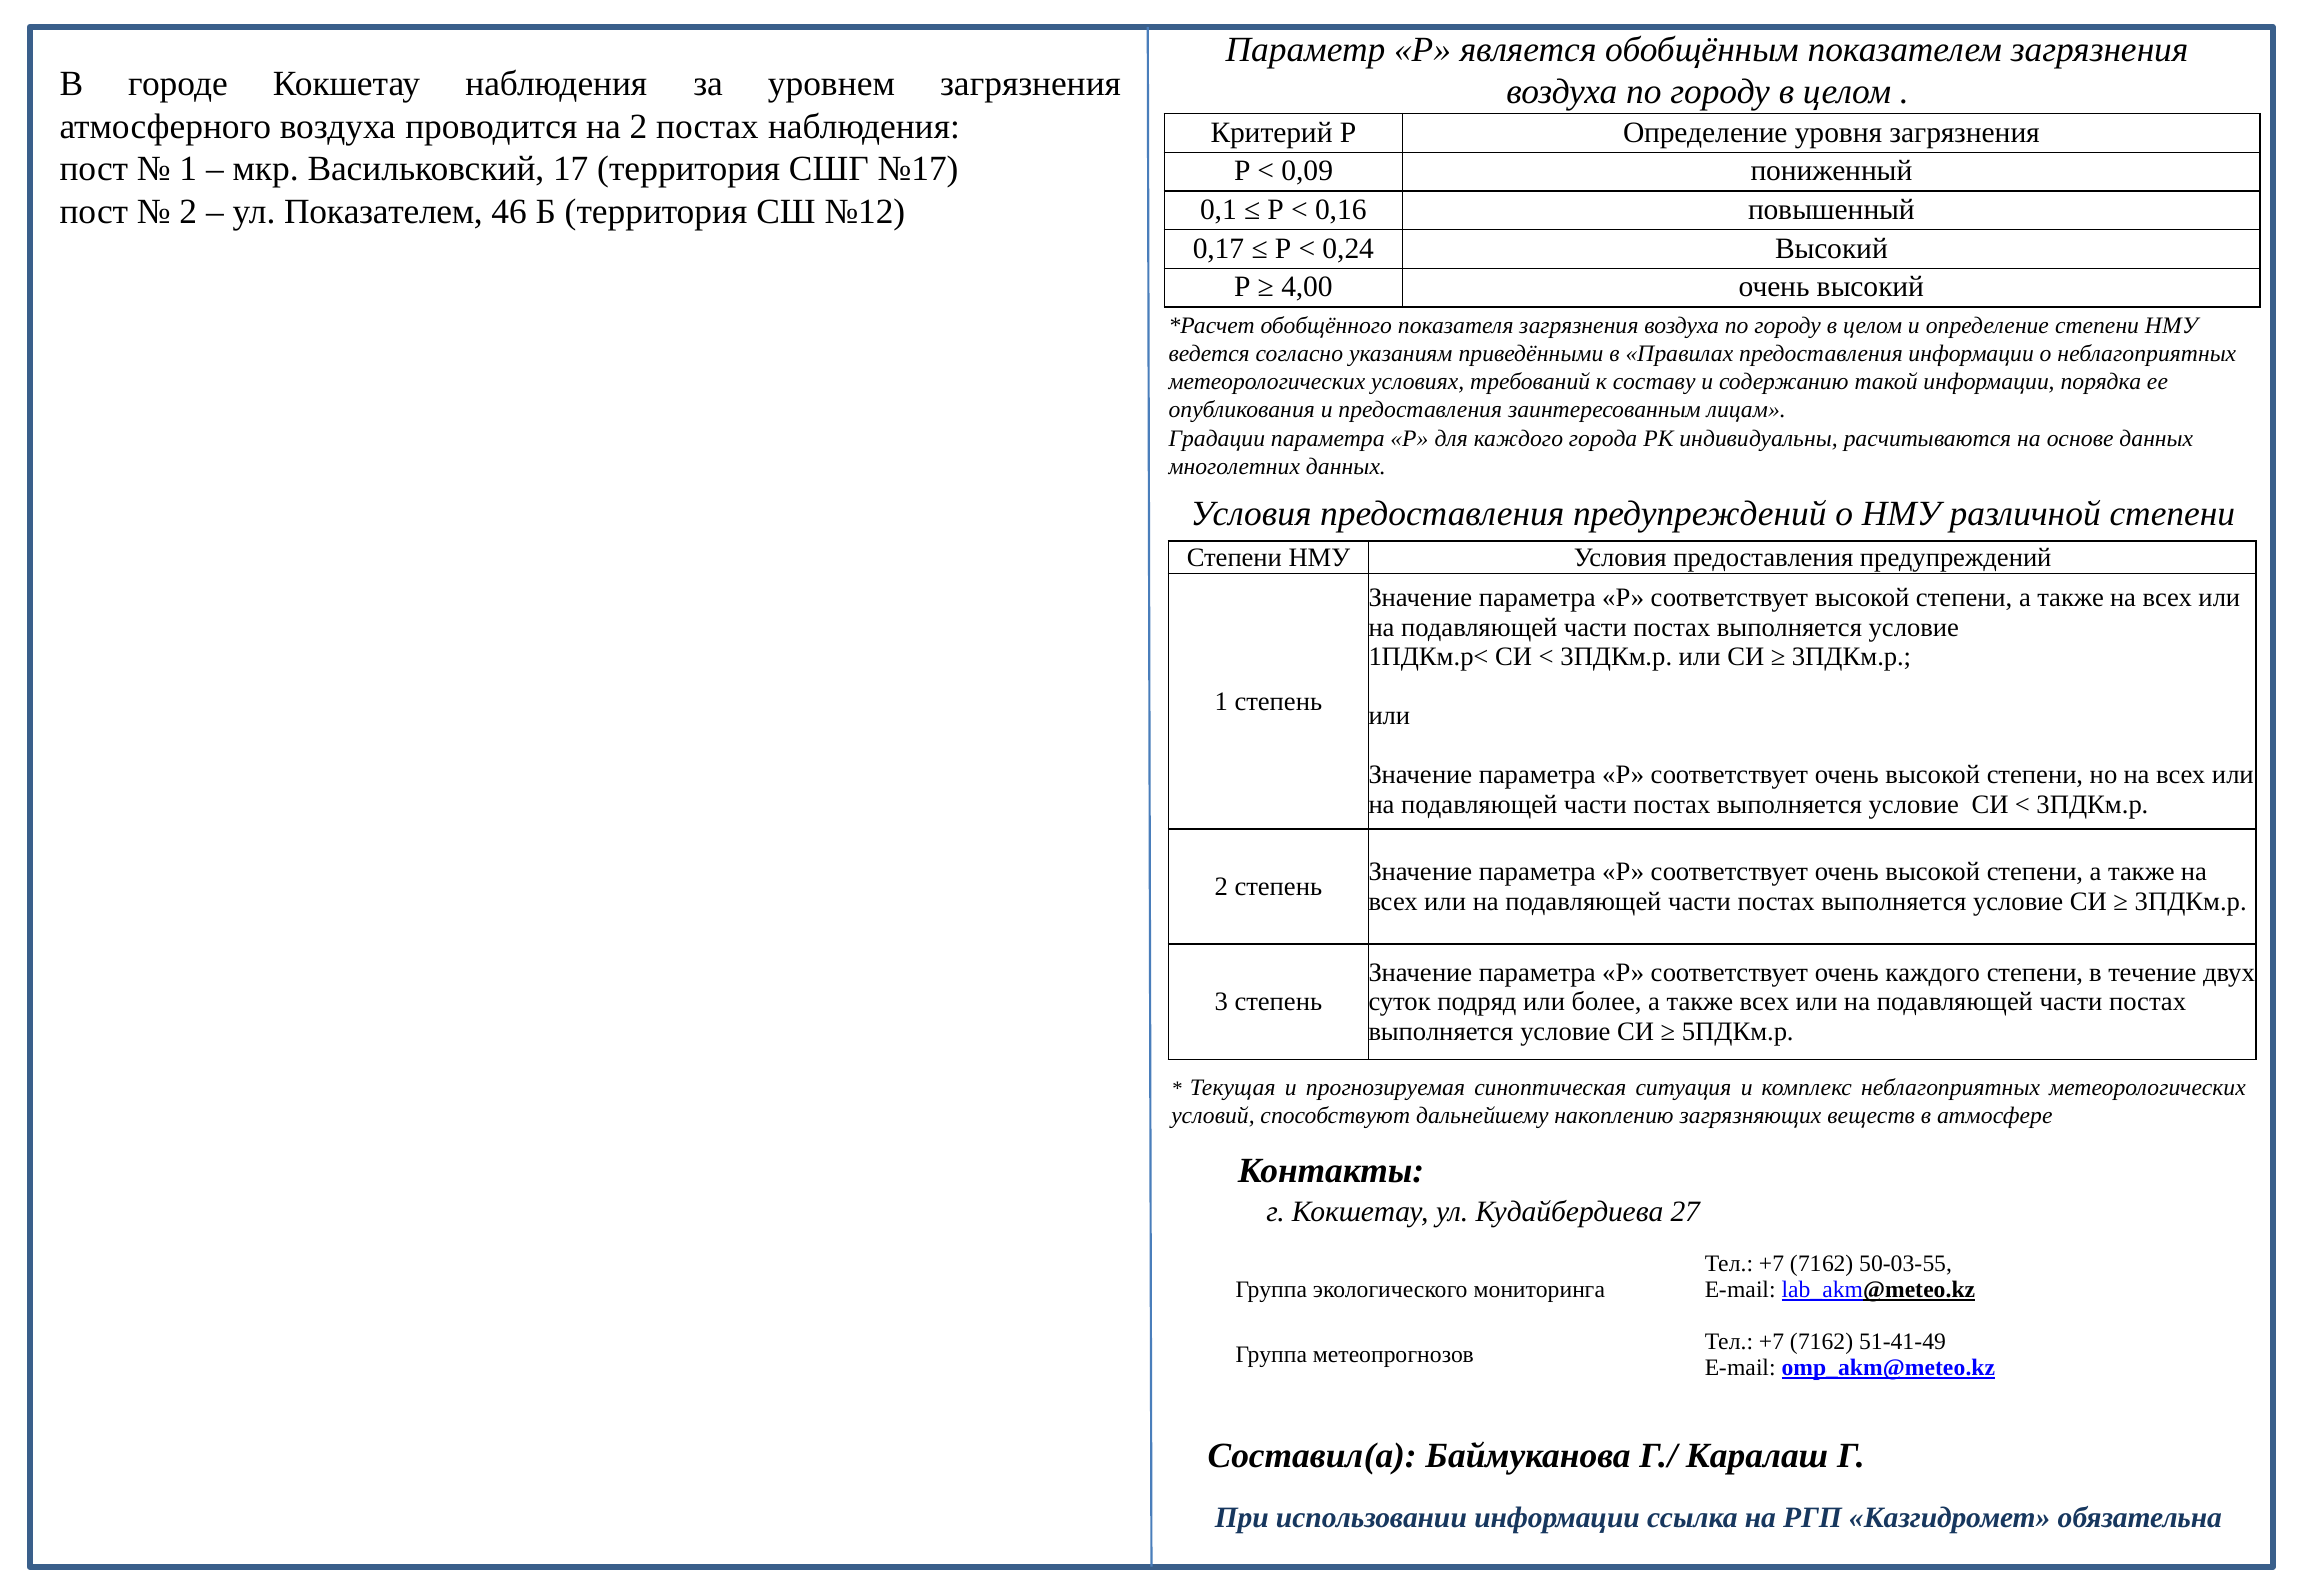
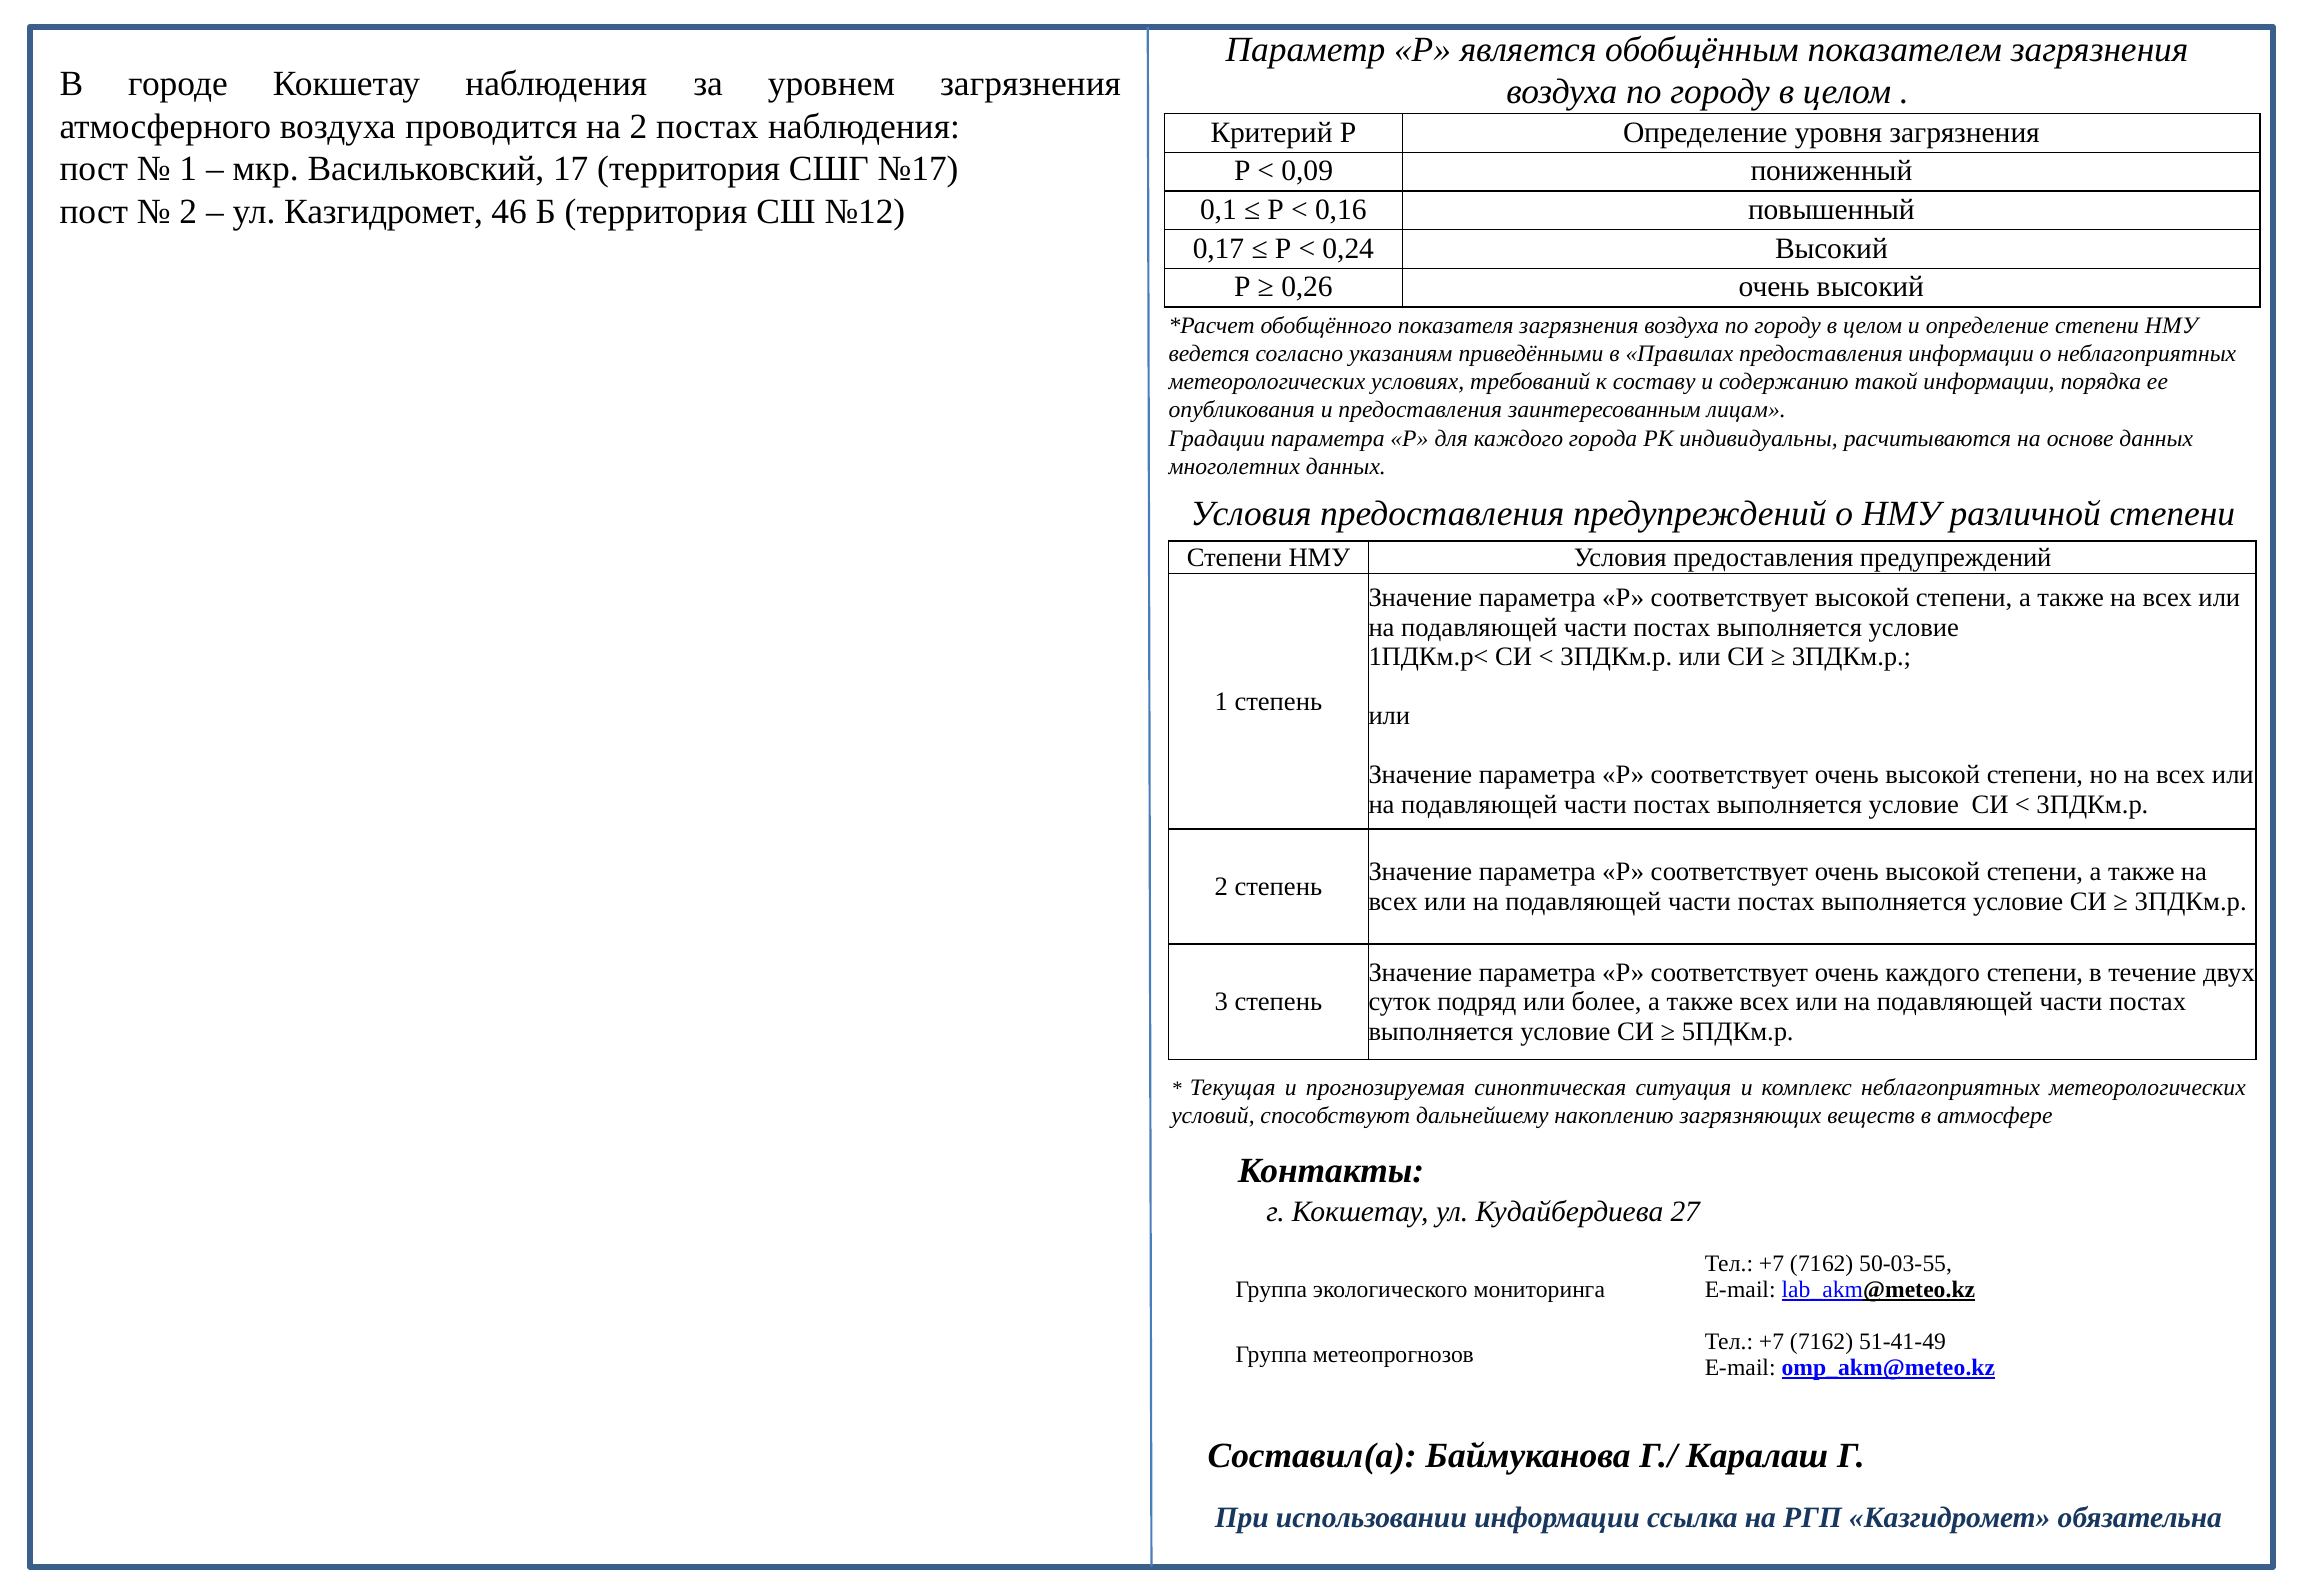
ул Показателем: Показателем -> Казгидромет (384, 211)
4,00: 4,00 -> 0,26 (1307, 287)
